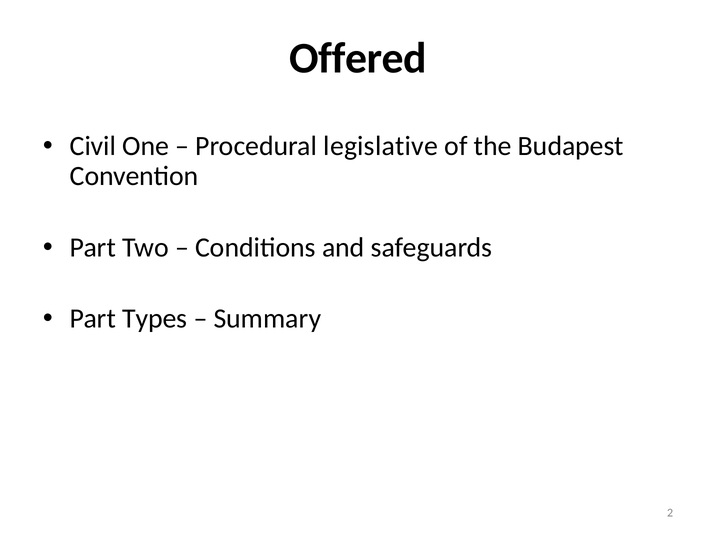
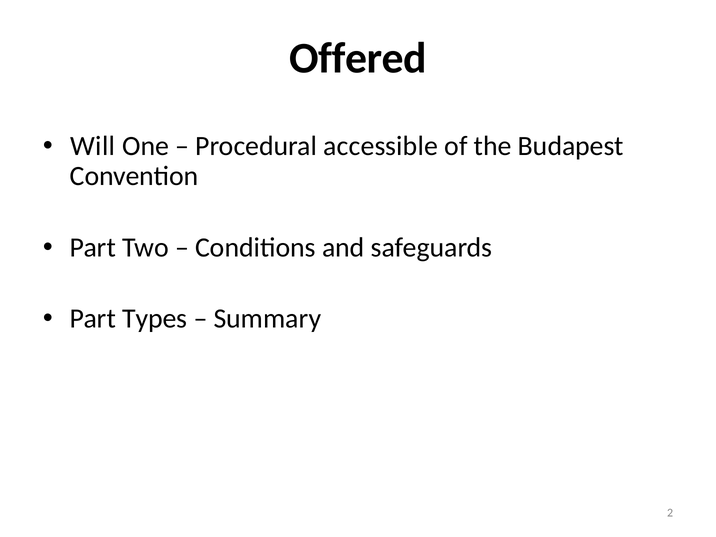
Civil: Civil -> Will (93, 146)
legislative: legislative -> accessible (381, 146)
